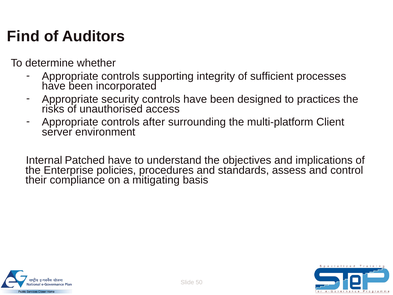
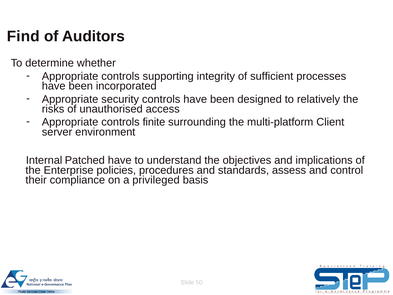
practices: practices -> relatively (318, 99)
after: after -> finite (154, 122)
mitigating: mitigating -> privileged (156, 180)
